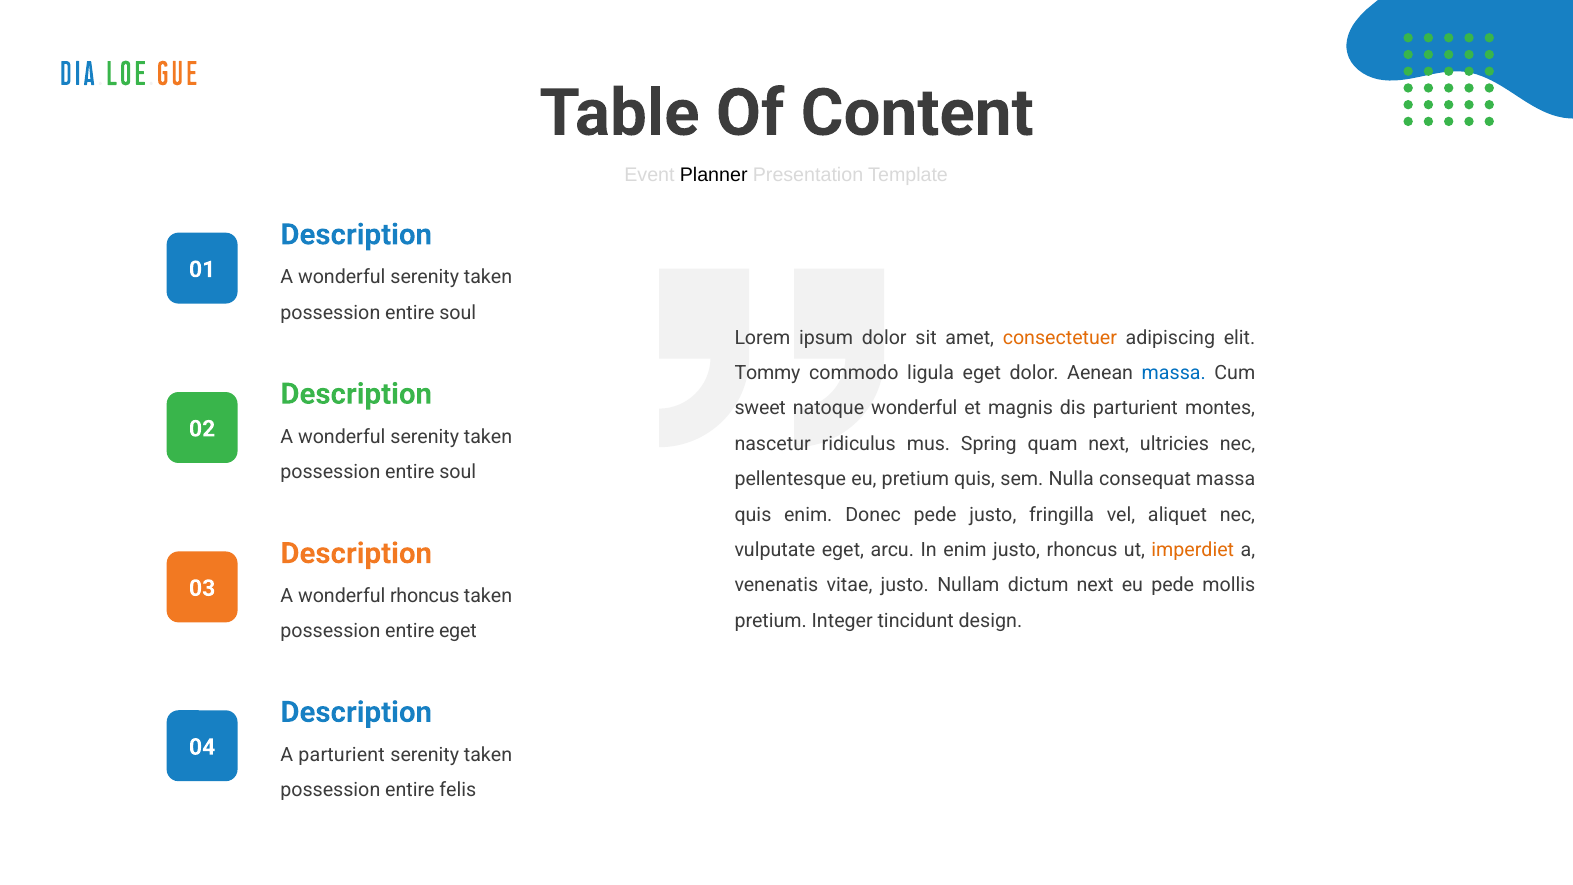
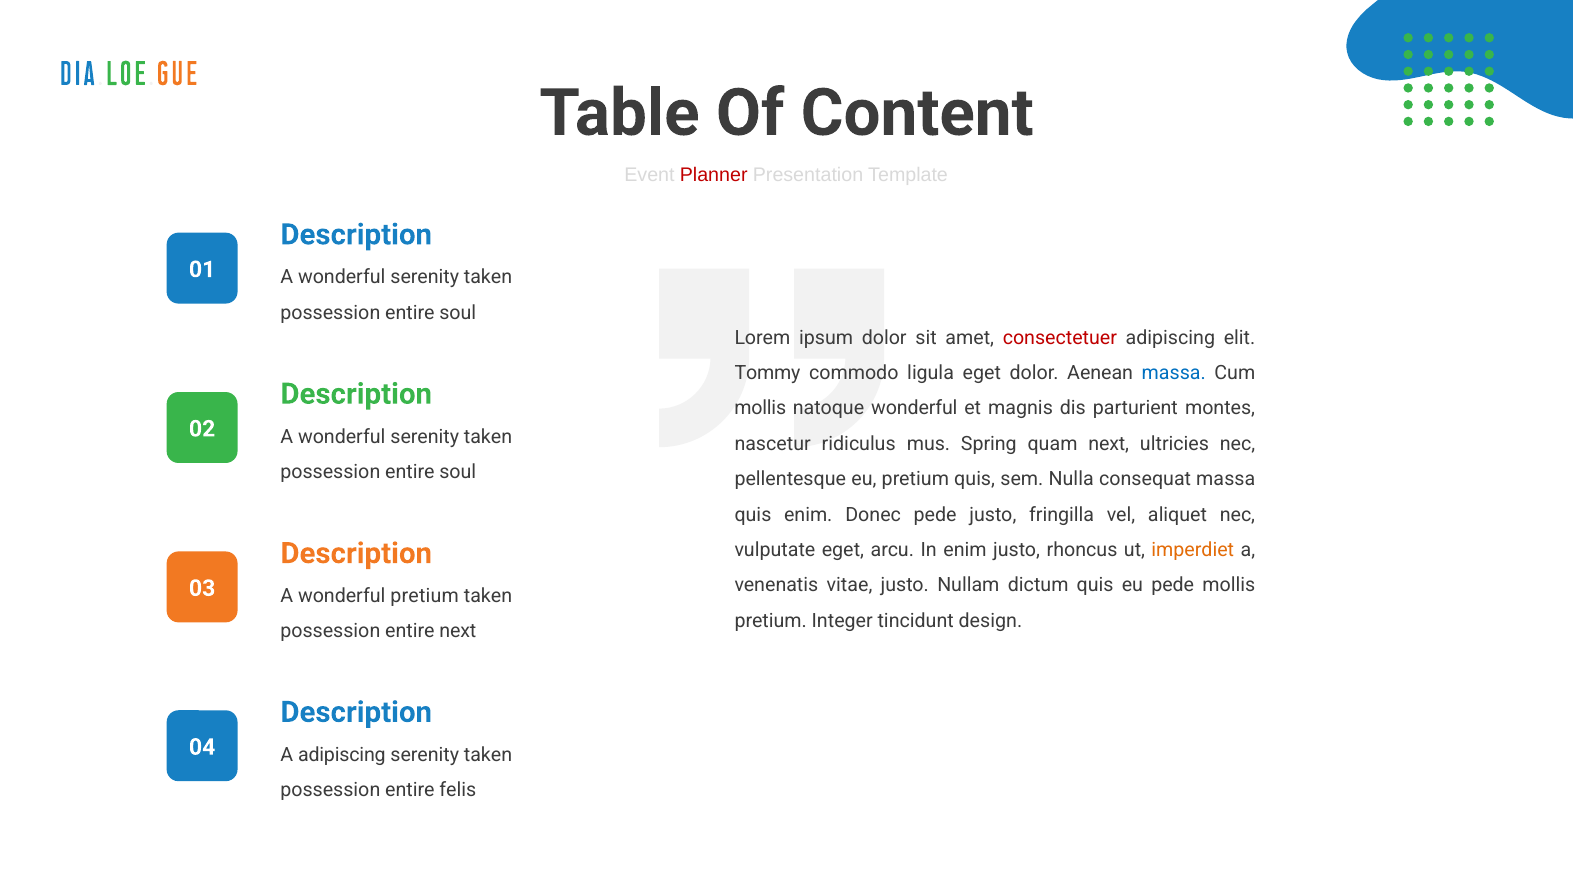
Planner colour: black -> red (714, 175)
consectetuer colour: orange -> red (1060, 337)
sweet: sweet -> mollis (760, 408)
dictum next: next -> quis (1095, 585)
wonderful rhoncus: rhoncus -> pretium (425, 596)
entire eget: eget -> next (458, 631)
A parturient: parturient -> adipiscing (342, 755)
